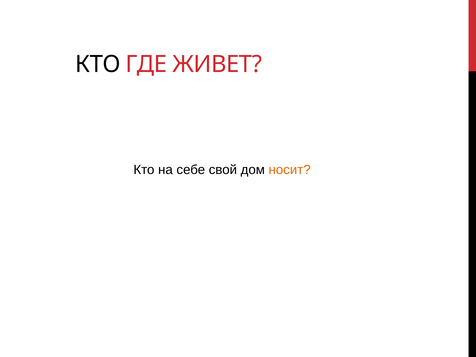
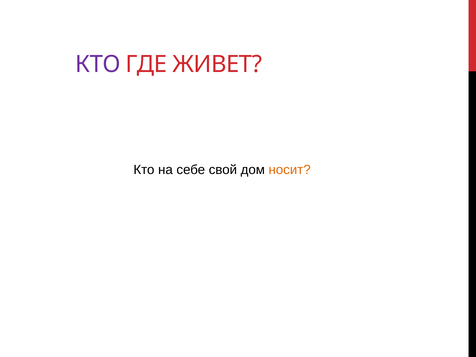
КТО colour: black -> purple (98, 64)
